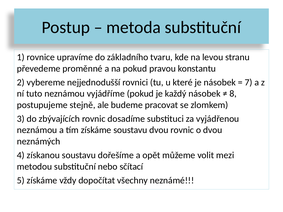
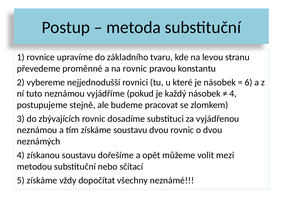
na pokud: pokud -> rovnic (135, 69)
7: 7 -> 6 (249, 82)
8: 8 -> 4 (233, 94)
